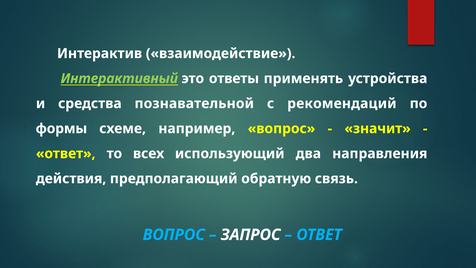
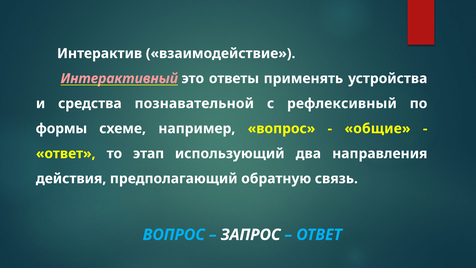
Интерактивный colour: light green -> pink (119, 78)
рекомендаций: рекомендаций -> рефлексивный (342, 103)
значит: значит -> общие (377, 128)
всех: всех -> этап (149, 153)
